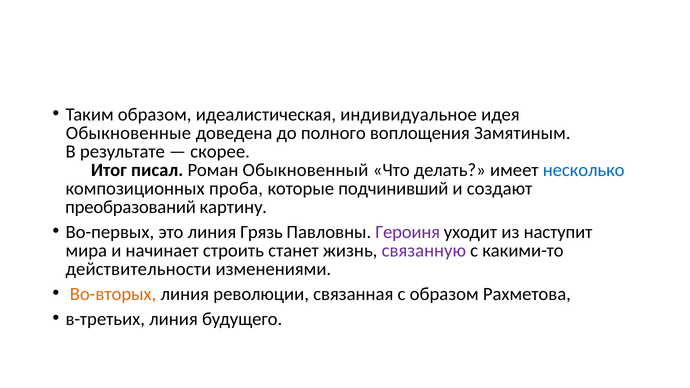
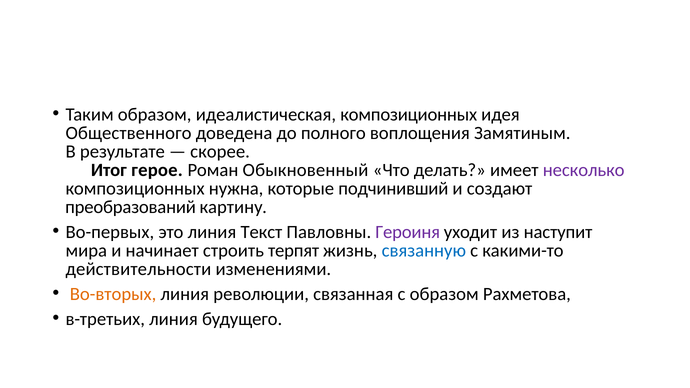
идеалистическая индивидуальное: индивидуальное -> композиционных (409, 115)
Обыкновенные: Обыкновенные -> Общественного (129, 133)
писал: писал -> герое (157, 170)
несколько colour: blue -> purple (584, 170)
проба: проба -> нужна (236, 189)
Грязь: Грязь -> Текст (261, 232)
станет: станет -> терпят (294, 251)
связанную colour: purple -> blue (424, 251)
